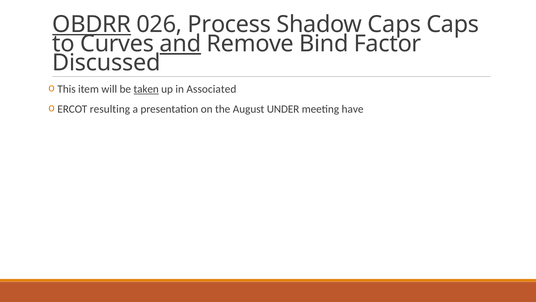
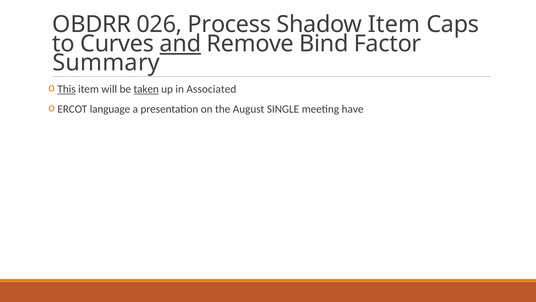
OBDRR underline: present -> none (92, 25)
Shadow Caps: Caps -> Item (394, 25)
Discussed: Discussed -> Summary (106, 63)
This underline: none -> present (67, 89)
resulting: resulting -> language (110, 109)
UNDER: UNDER -> SINGLE (283, 109)
